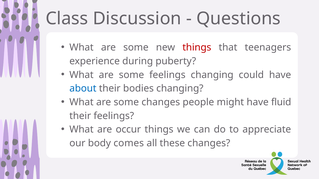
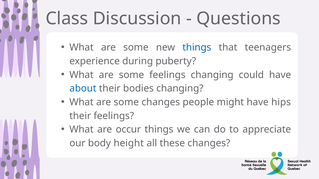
things colour: red -> blue (197, 48)
fluid: fluid -> hips (281, 102)
comes: comes -> height (129, 144)
